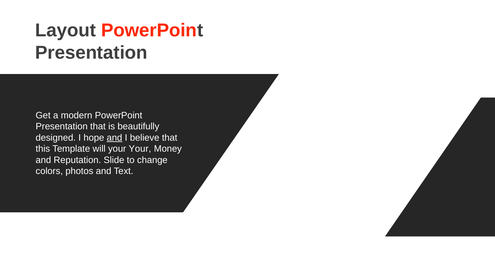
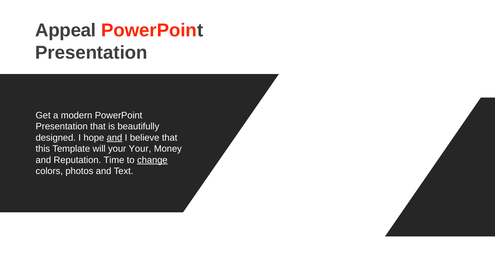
Layout: Layout -> Appeal (66, 30)
Slide: Slide -> Time (114, 160)
change underline: none -> present (152, 160)
